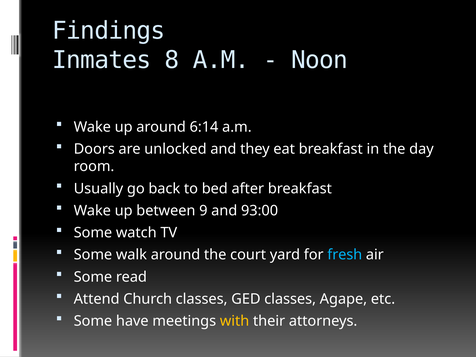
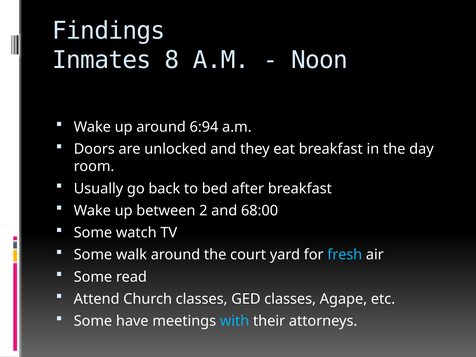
6:14: 6:14 -> 6:94 (204, 127)
9: 9 -> 2 (203, 211)
93:00: 93:00 -> 68:00 (260, 211)
with colour: yellow -> light blue (235, 321)
